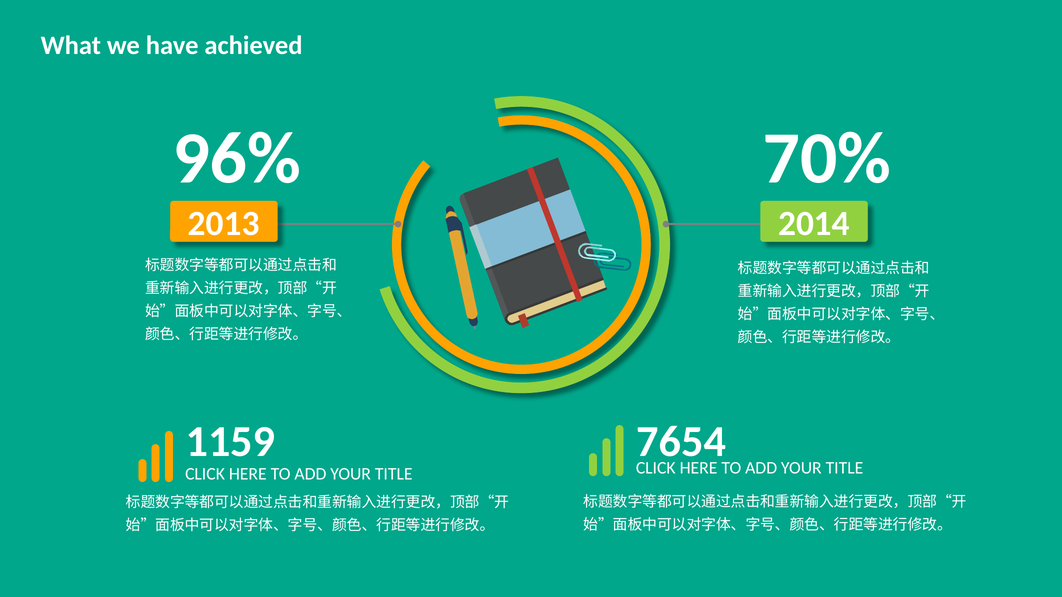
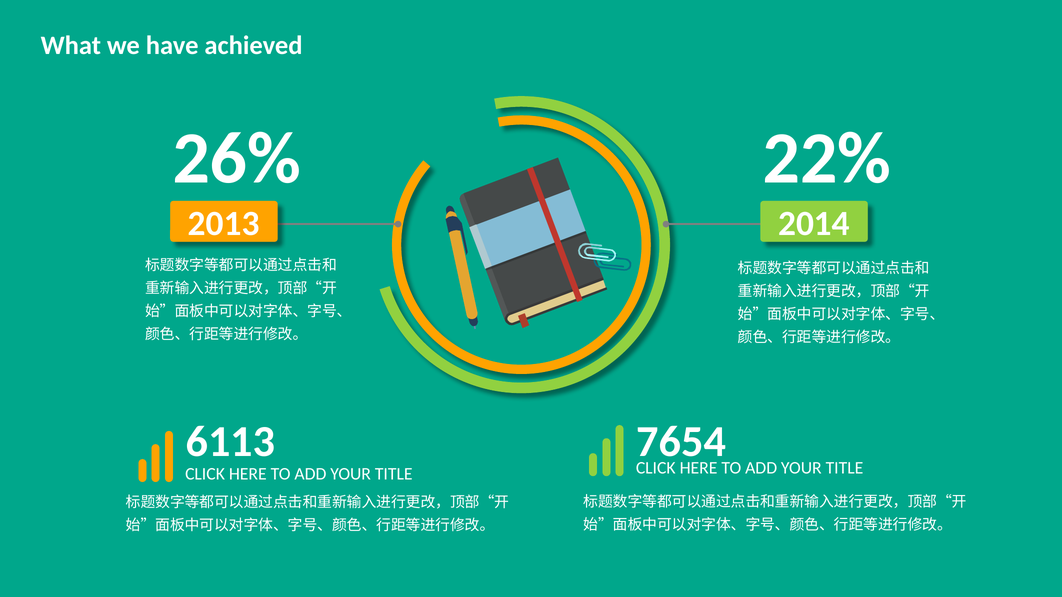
96%: 96% -> 26% (237, 158)
70%: 70% -> 22% (827, 158)
1159: 1159 -> 6113 (230, 442)
